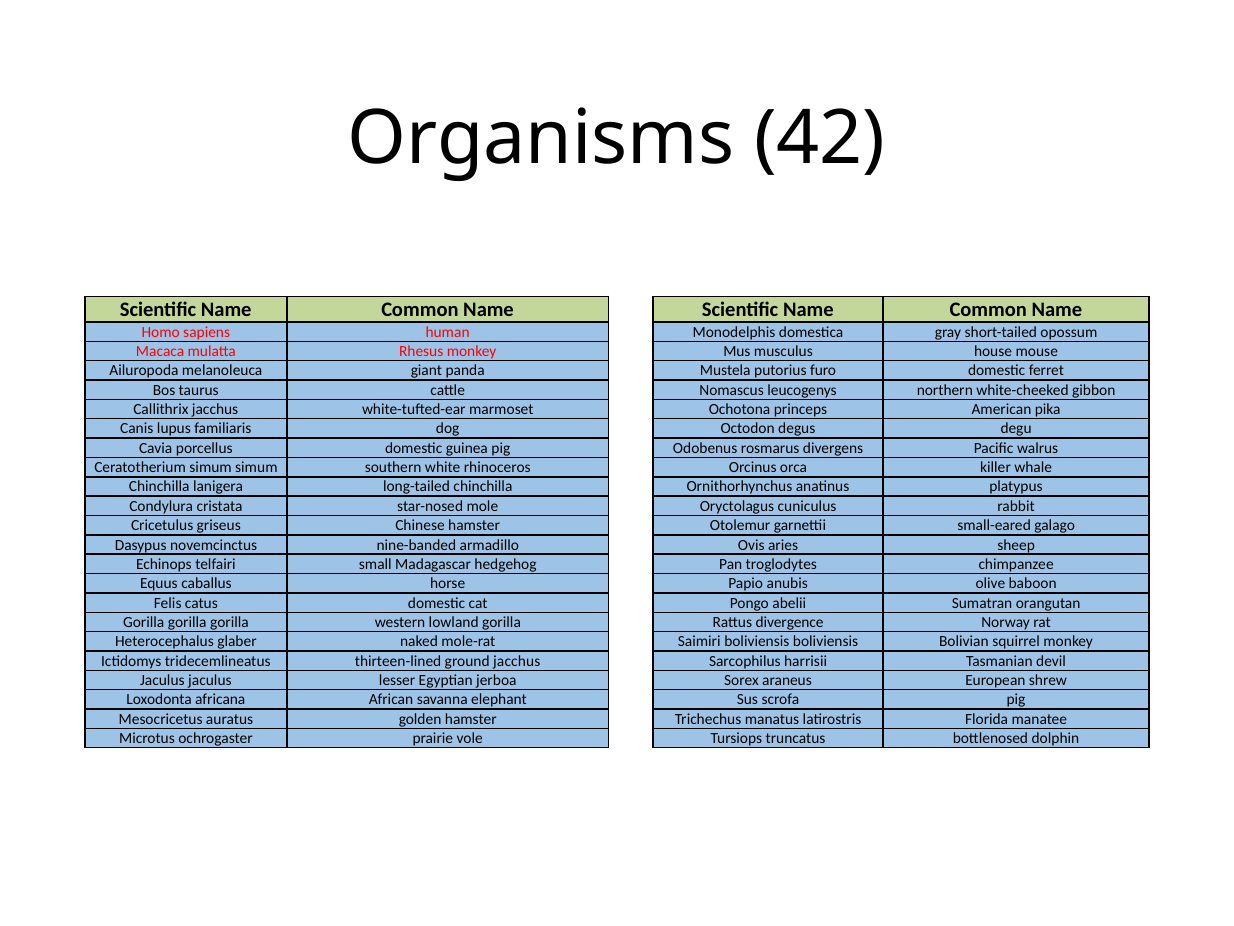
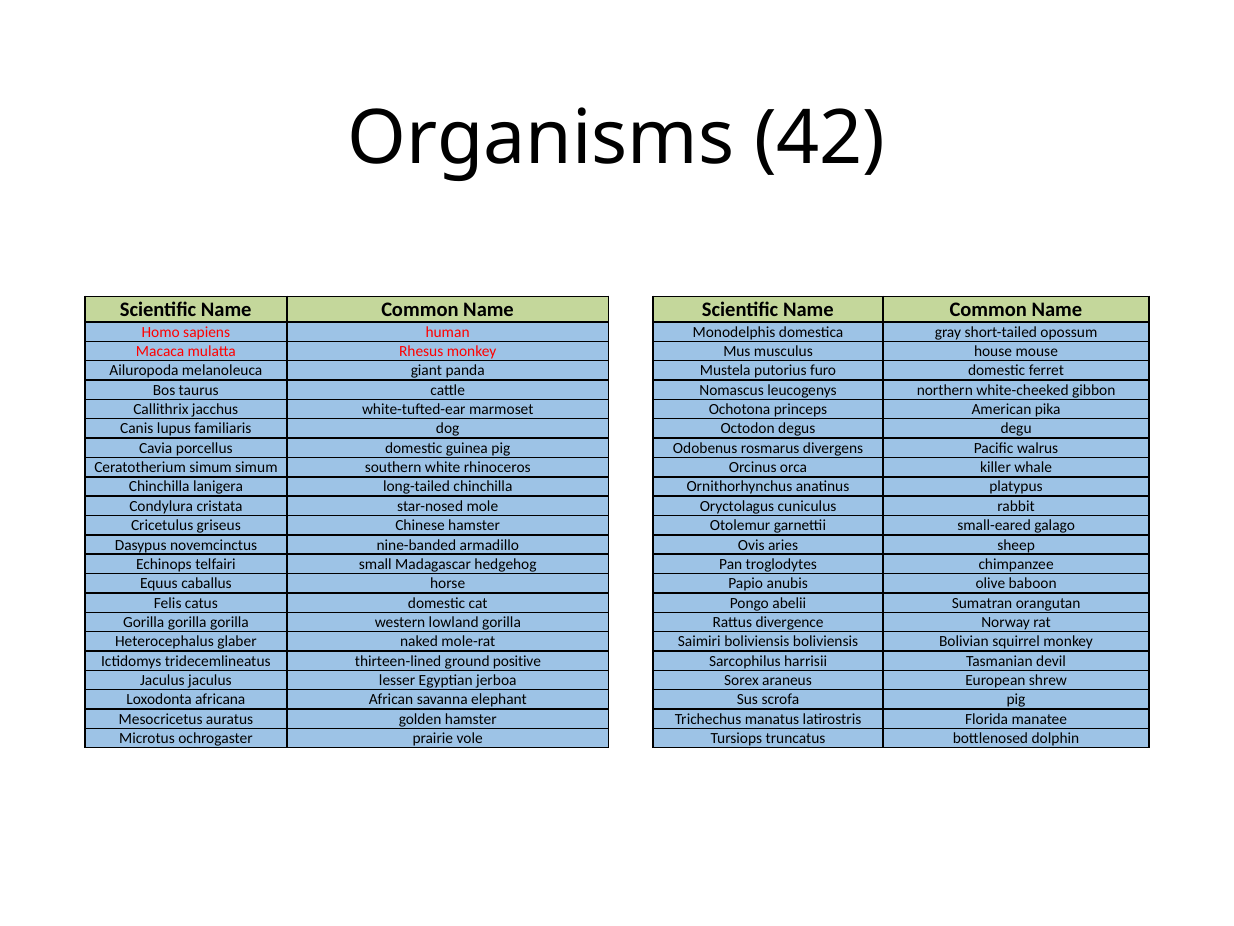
ground jacchus: jacchus -> positive (517, 661)
